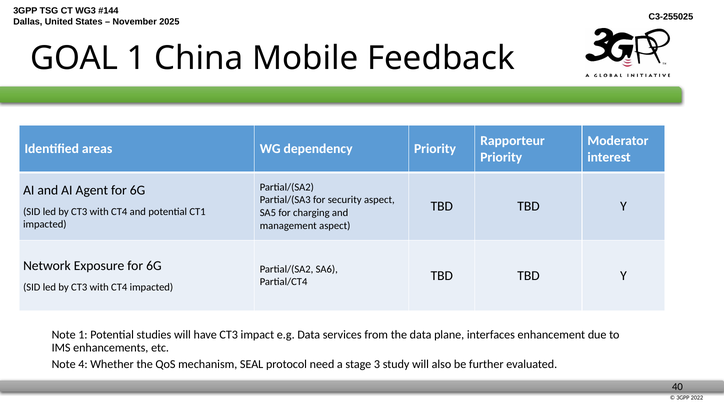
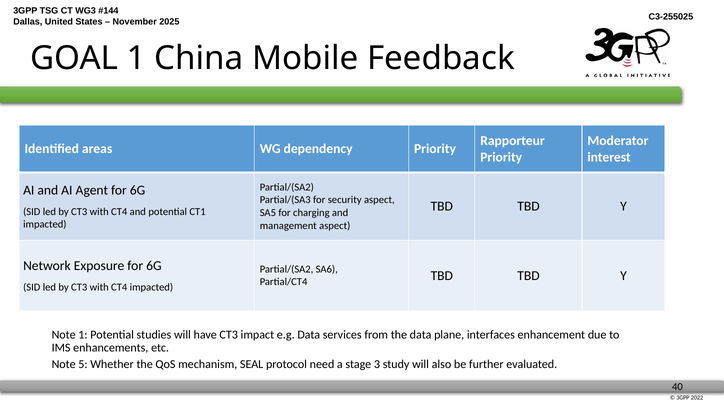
4: 4 -> 5 (83, 365)
